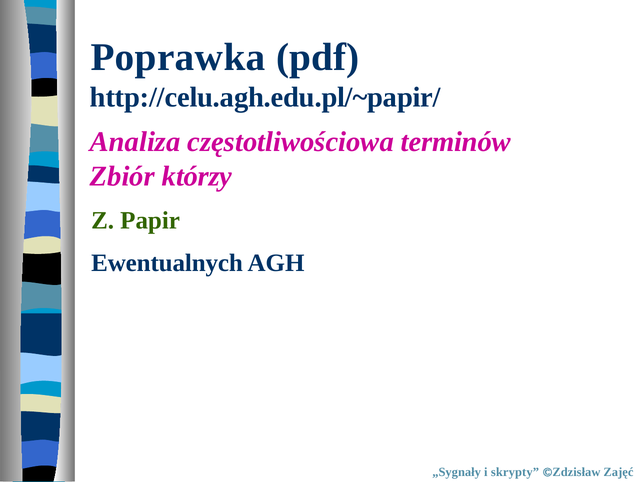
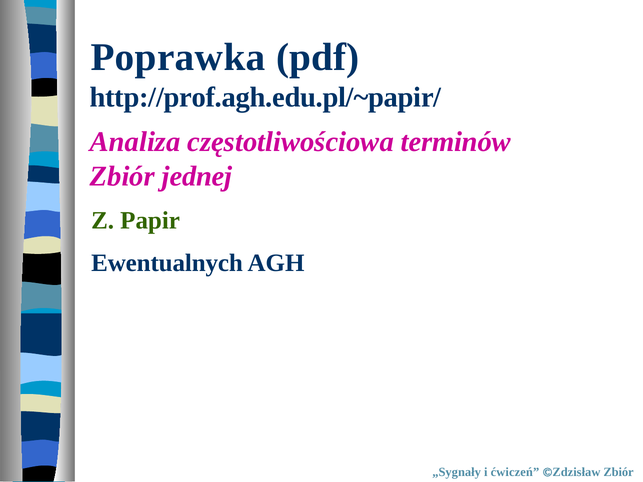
http://celu.agh.edu.pl/~papir/: http://celu.agh.edu.pl/~papir/ -> http://prof.agh.edu.pl/~papir/ (265, 97)
którzy: którzy -> jednej (197, 176)
skrypty: skrypty -> ćwiczeń (515, 472)
Zdzisław Zajęć: Zajęć -> Zbiór (619, 472)
